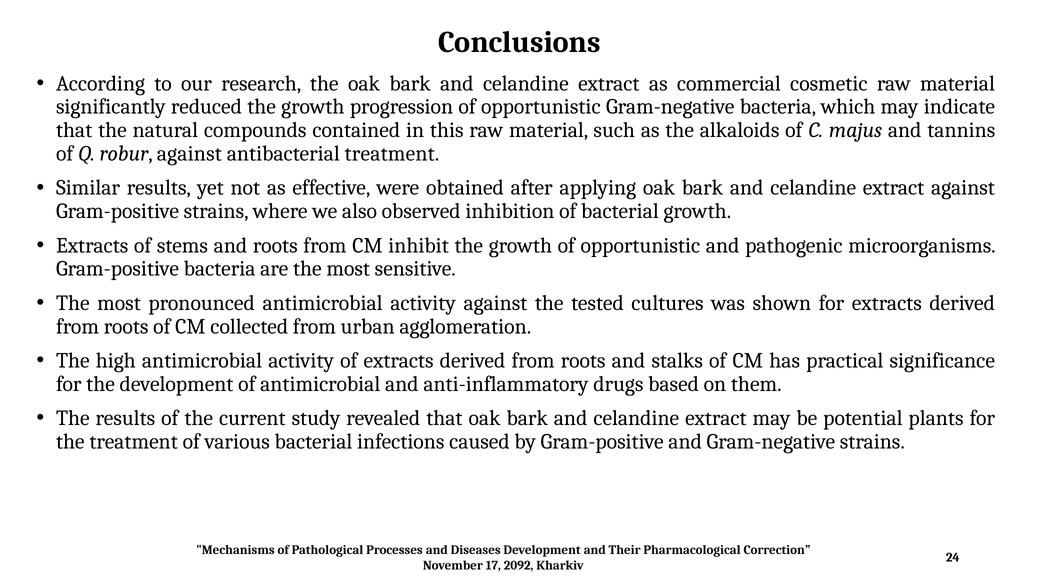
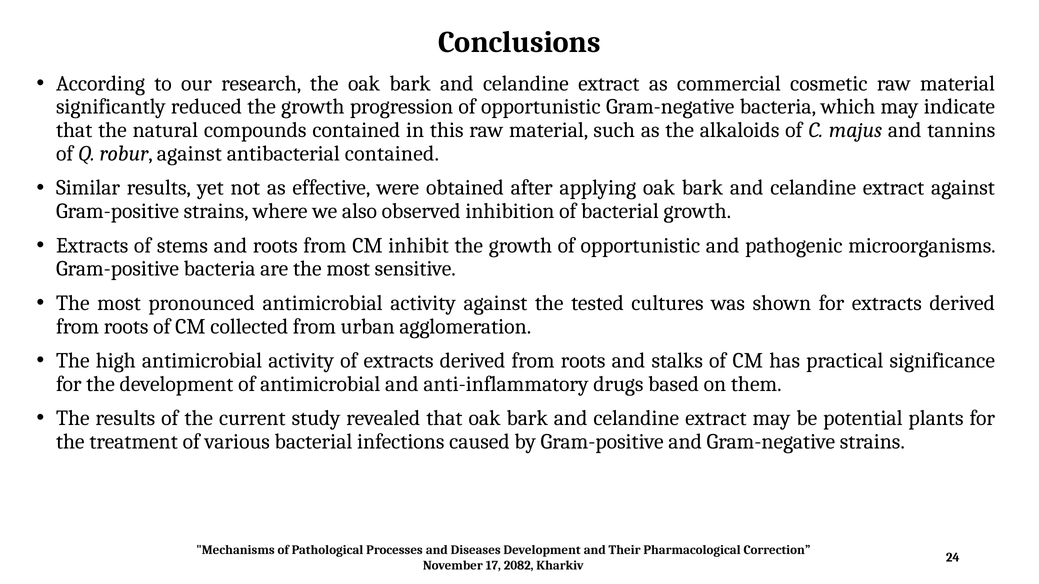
antibacterial treatment: treatment -> contained (392, 154)
2092: 2092 -> 2082 (519, 566)
